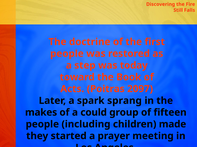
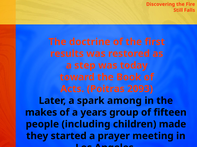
people: people -> results (67, 54)
2097: 2097 -> 2093 (140, 89)
sprang: sprang -> among (124, 101)
could: could -> years (94, 113)
